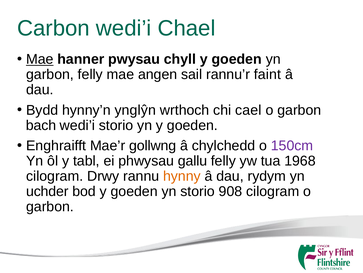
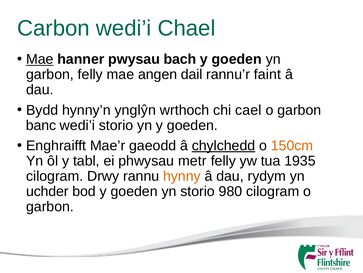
chyll: chyll -> bach (180, 59)
sail: sail -> dail (192, 74)
bach: bach -> banc (41, 125)
gollwng: gollwng -> gaeodd (153, 145)
chylchedd underline: none -> present (224, 145)
150cm colour: purple -> orange (292, 145)
gallu: gallu -> metr (192, 160)
1968: 1968 -> 1935 (300, 160)
908: 908 -> 980 (230, 191)
